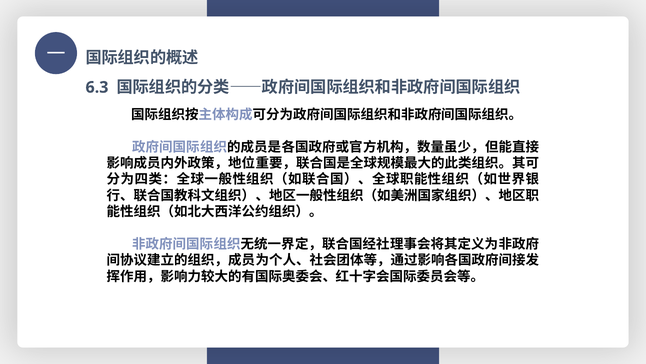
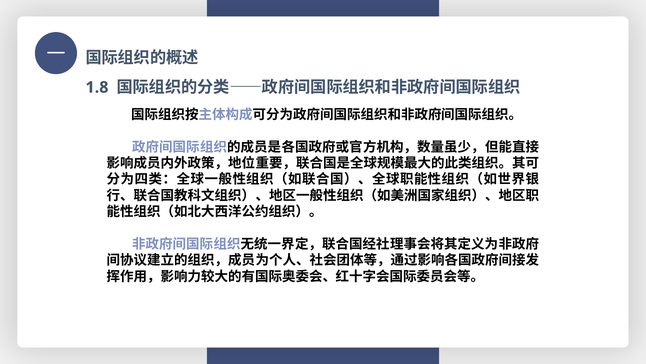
6.3: 6.3 -> 1.8 (97, 87)
